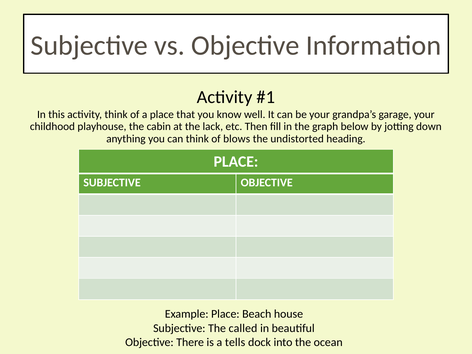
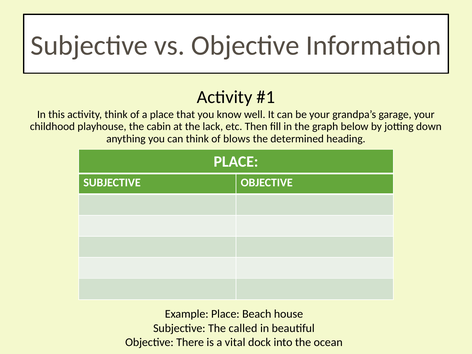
undistorted: undistorted -> determined (297, 139)
tells: tells -> vital (235, 342)
